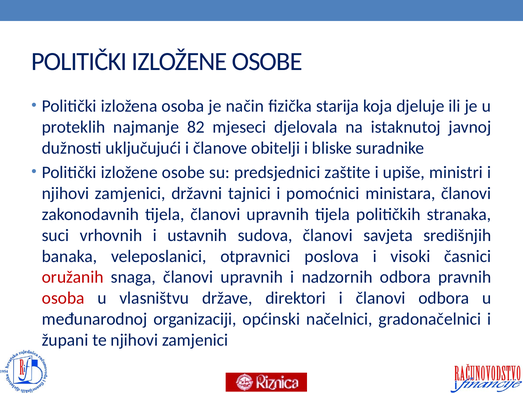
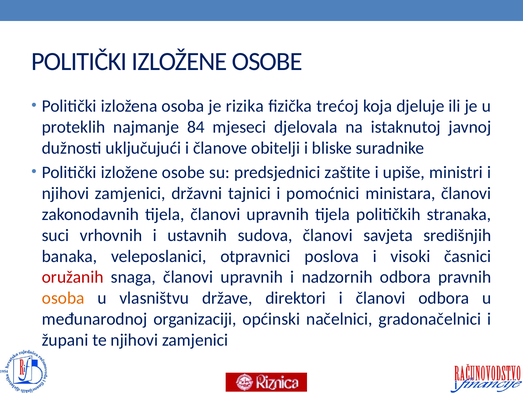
način: način -> rizika (245, 106)
starija: starija -> trećoj (337, 106)
82: 82 -> 84 (196, 127)
osoba colour: red -> orange (63, 298)
